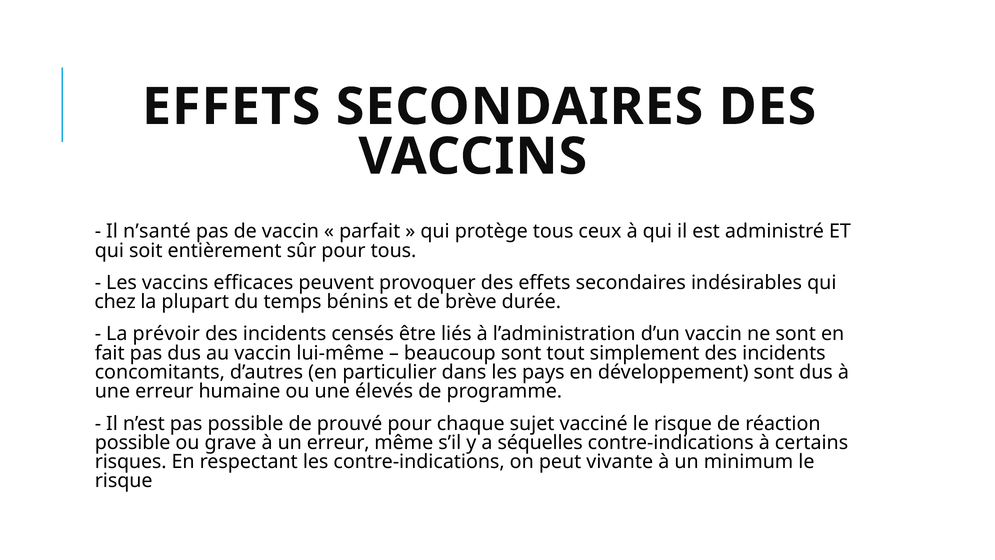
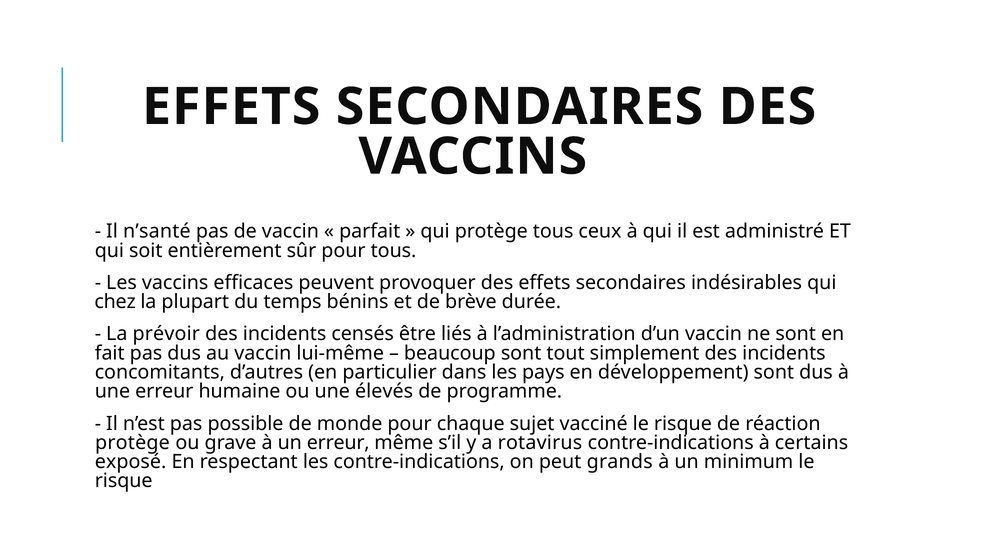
prouvé: prouvé -> monde (350, 423)
possible: possible -> protège (132, 442)
séquelles: séquelles -> rotavirus (540, 442)
risques: risques -> exposé (131, 462)
vivante: vivante -> grands (620, 462)
